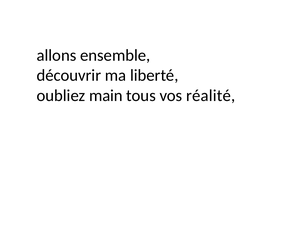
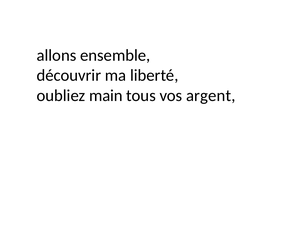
réalité: réalité -> argent (211, 95)
